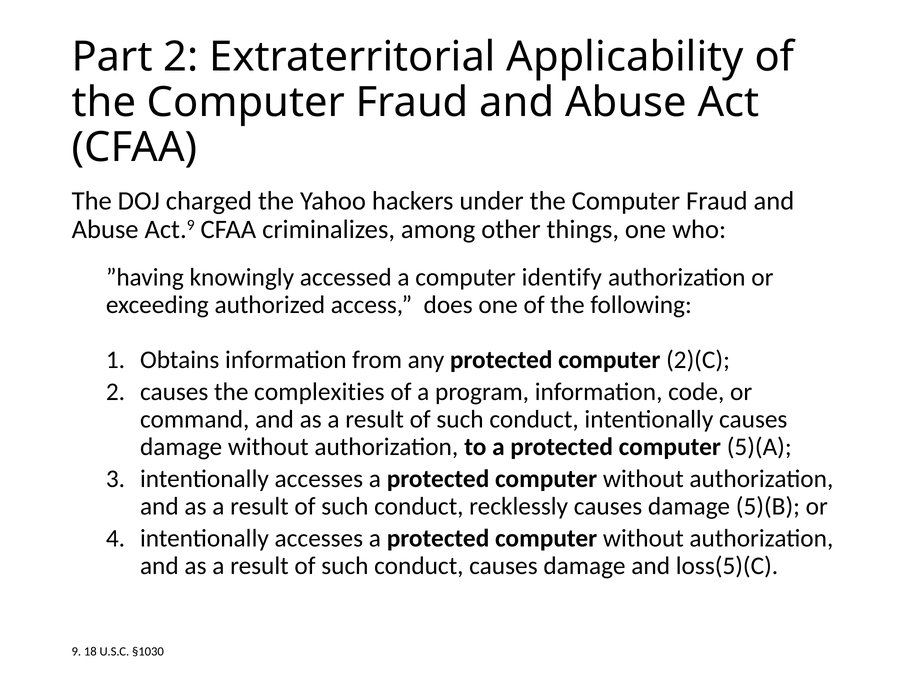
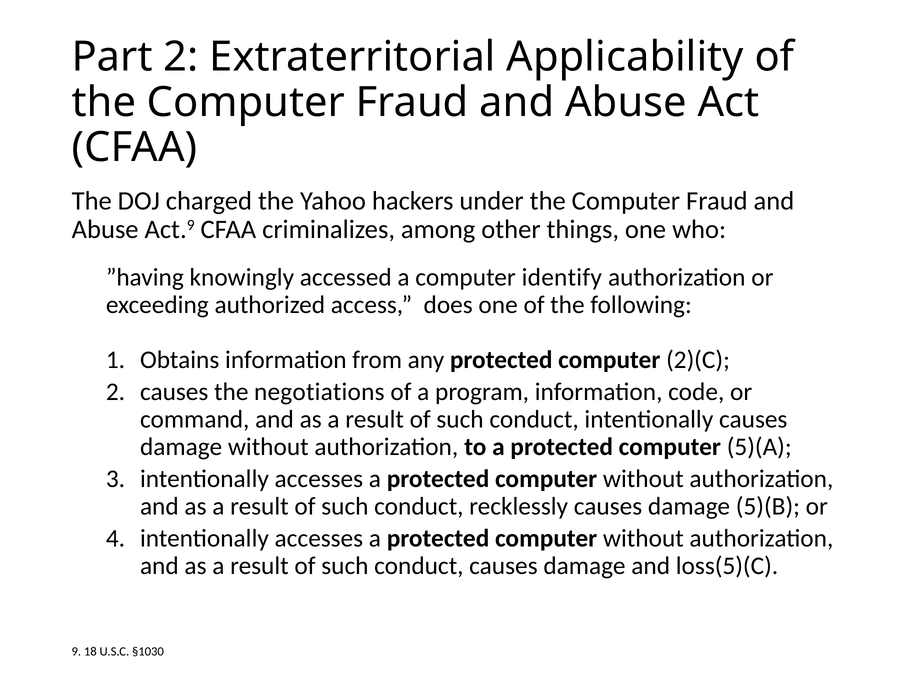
complexities: complexities -> negotiations (319, 392)
